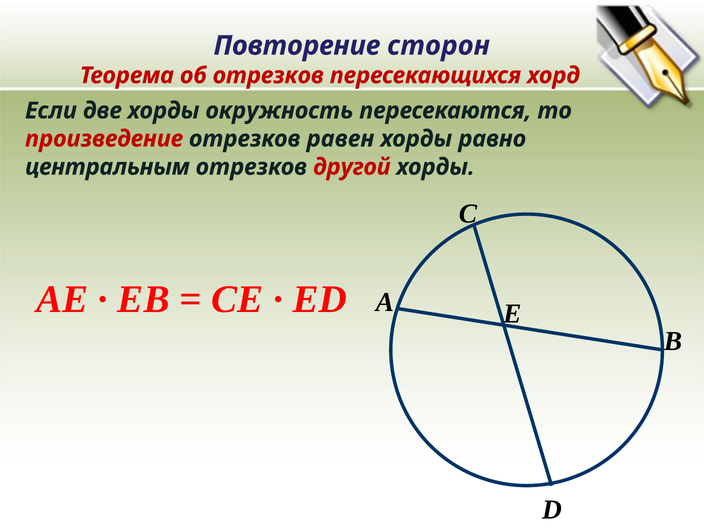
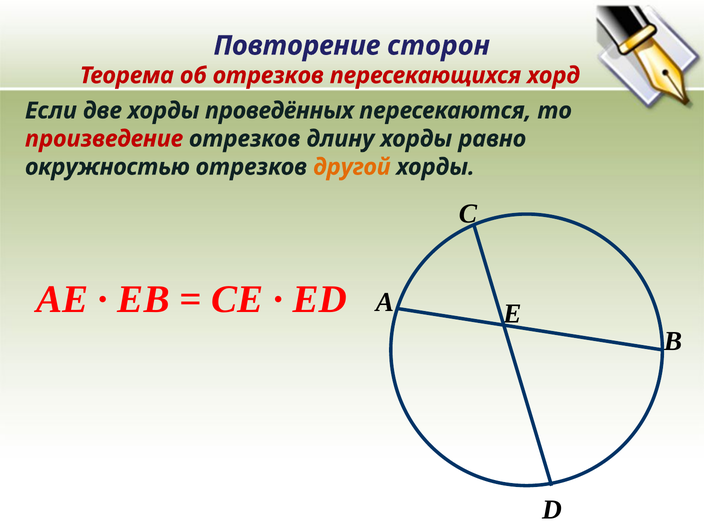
окружность: окружность -> проведённых (279, 111)
равен: равен -> длину (341, 139)
центральным: центральным -> окружностью (107, 167)
другой colour: red -> orange (352, 167)
